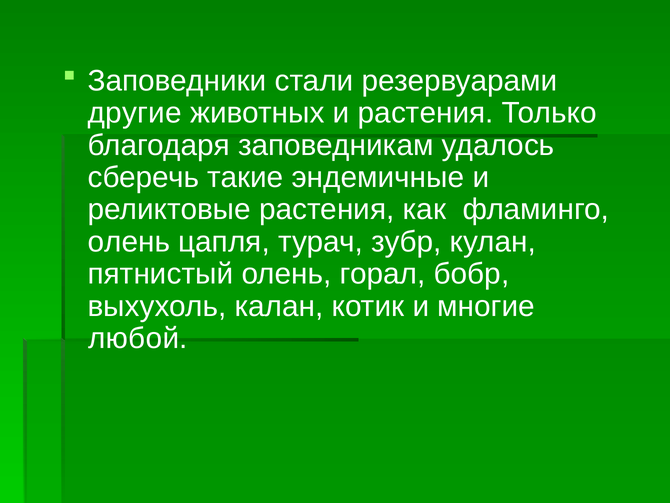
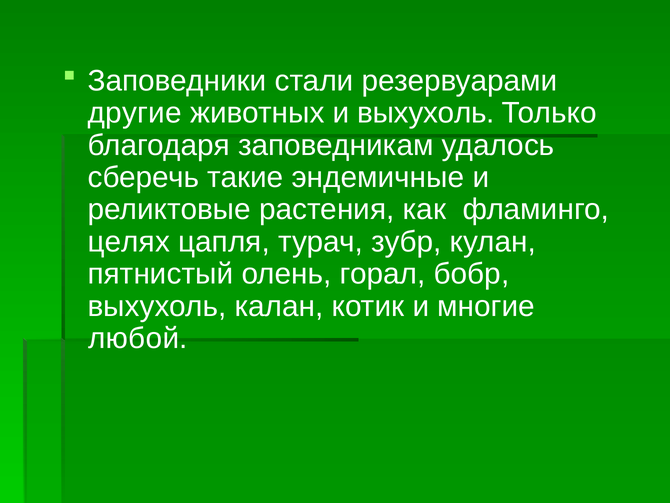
и растения: растения -> выхухоль (426, 113)
олень: олень -> целях (129, 242)
